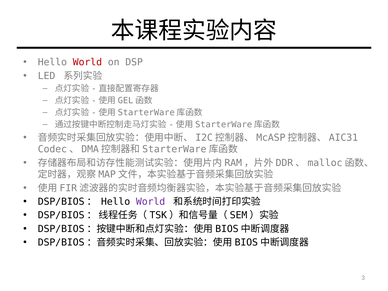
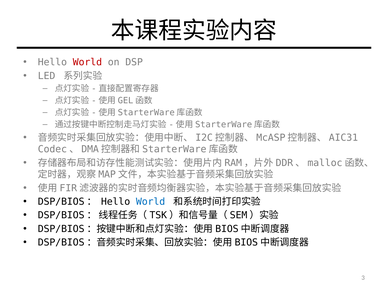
World colour: purple -> blue (151, 202)
